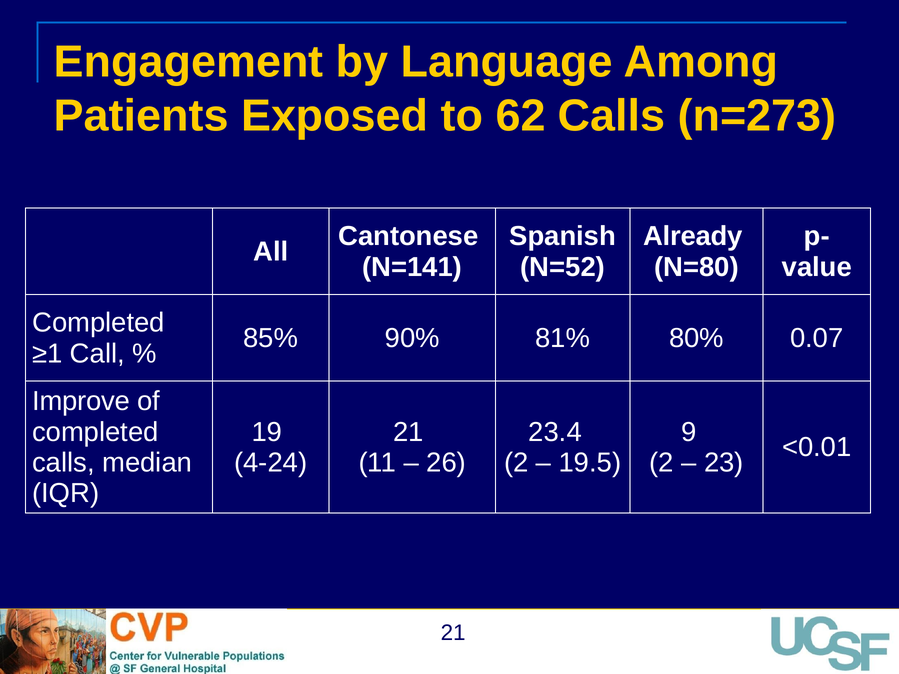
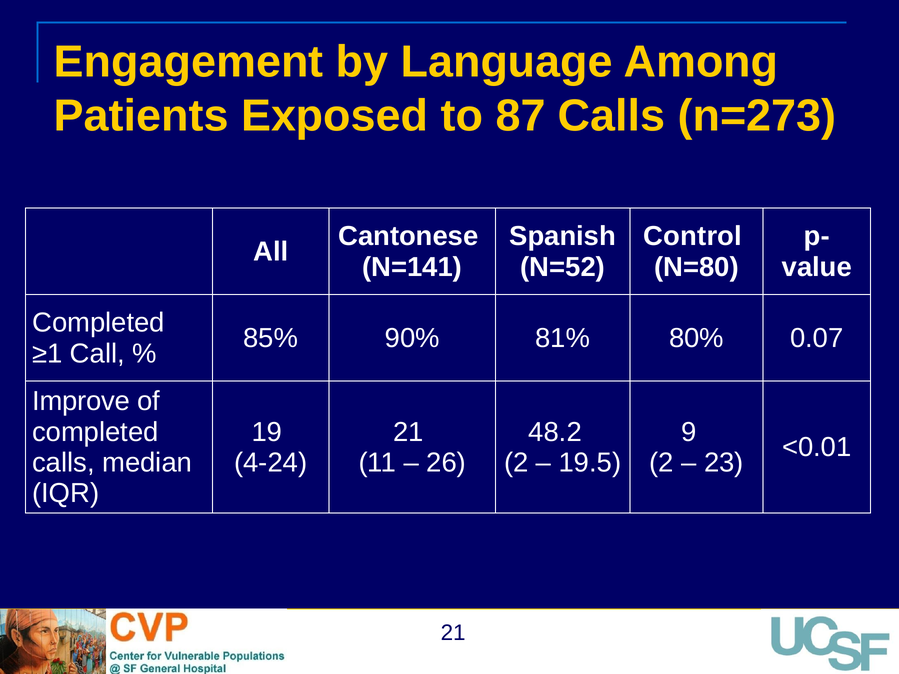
62: 62 -> 87 (521, 116)
Already: Already -> Control (693, 236)
23.4: 23.4 -> 48.2 (555, 432)
